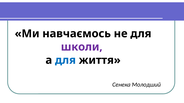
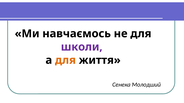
для colour: blue -> orange (65, 60)
